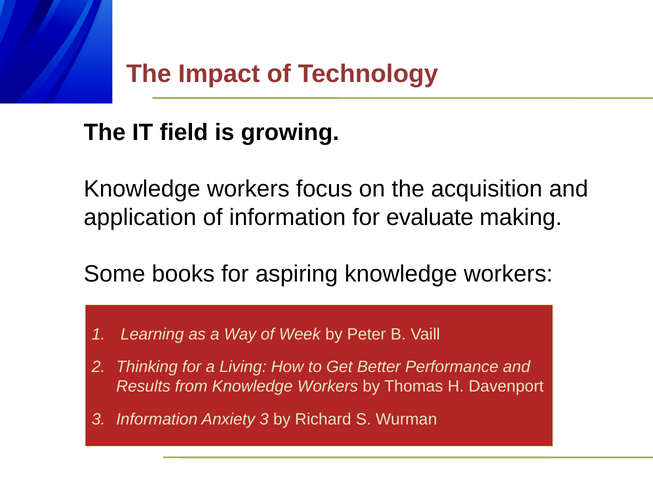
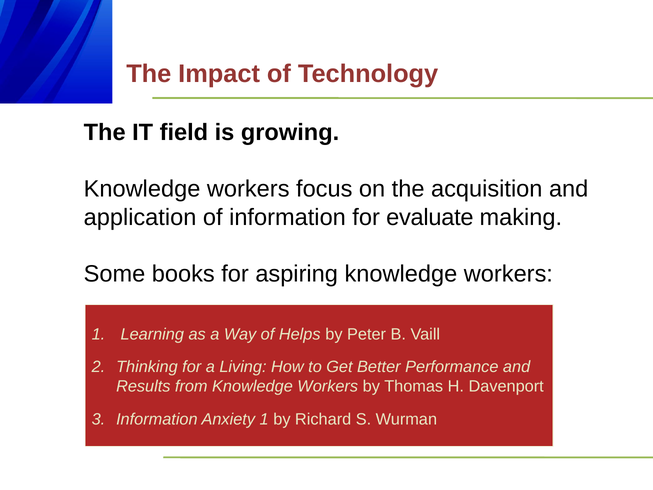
Week: Week -> Helps (300, 334)
Anxiety 3: 3 -> 1 (264, 419)
